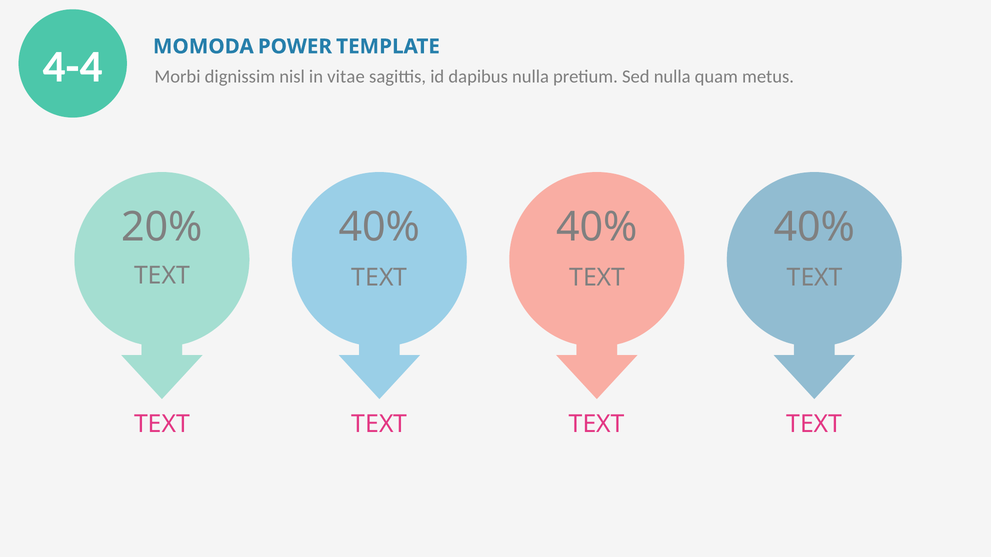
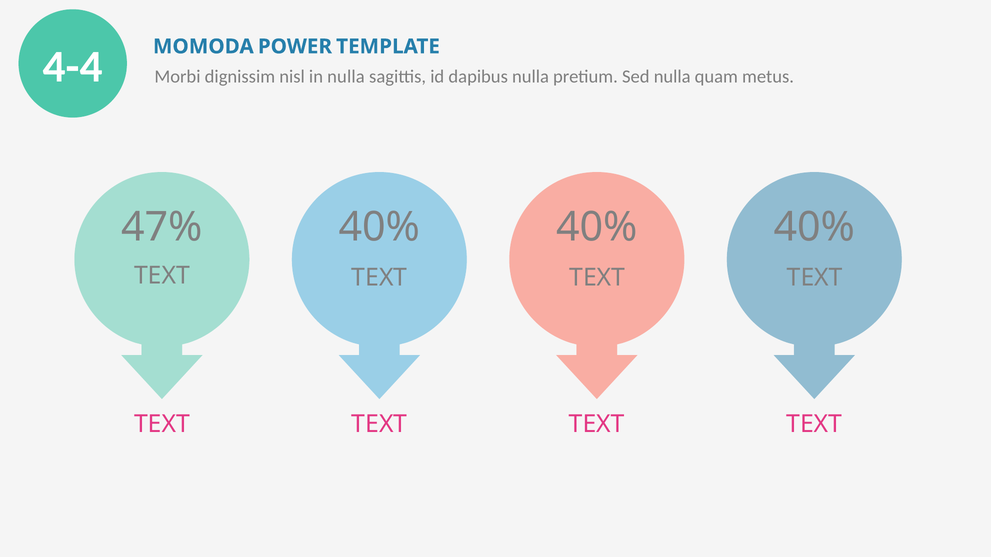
in vitae: vitae -> nulla (346, 76)
20%: 20% -> 47% (162, 228)
